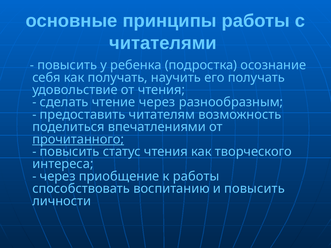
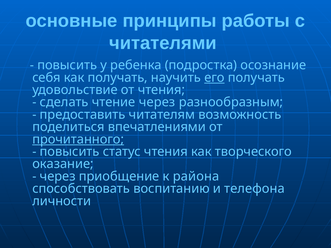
его underline: none -> present (214, 78)
интереса: интереса -> оказание (63, 164)
к работы: работы -> района (196, 177)
и повысить: повысить -> телефона (254, 189)
